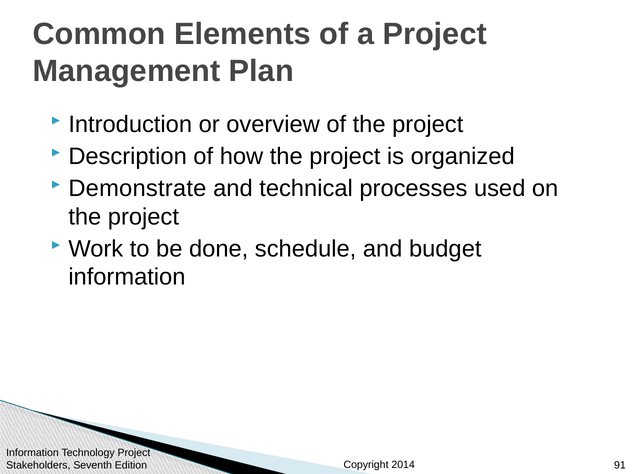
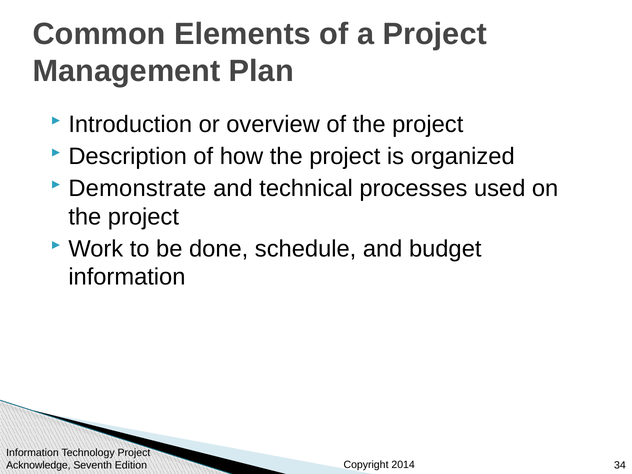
Stakeholders: Stakeholders -> Acknowledge (38, 465)
91: 91 -> 34 (620, 465)
